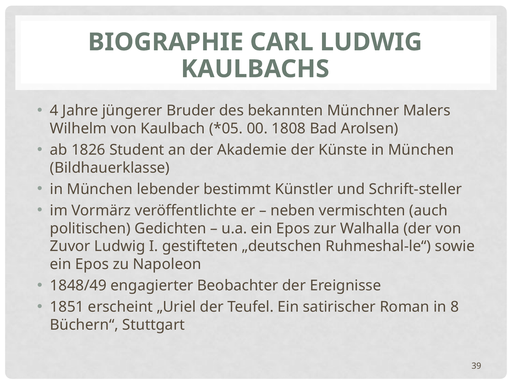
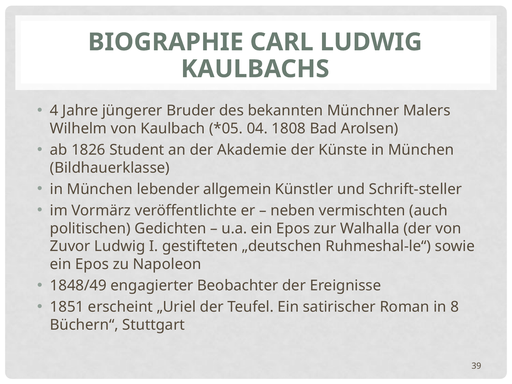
00: 00 -> 04 (257, 129)
bestimmt: bestimmt -> allgemein (237, 189)
